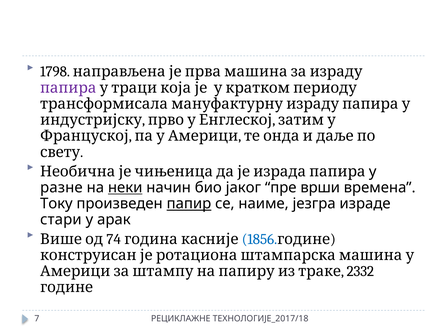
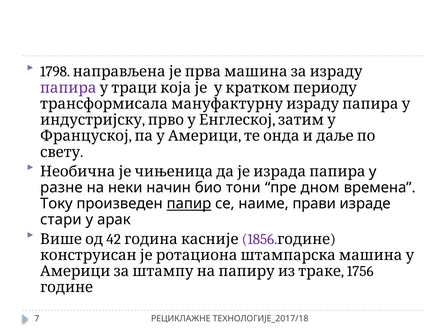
неки underline: present -> none (125, 188)
јаког: јаког -> тони (243, 188)
врши: врши -> дном (320, 188)
језгра: језгра -> прави (314, 204)
74: 74 -> 42 (114, 239)
1856 colour: blue -> purple (259, 239)
2332: 2332 -> 1756 (360, 271)
